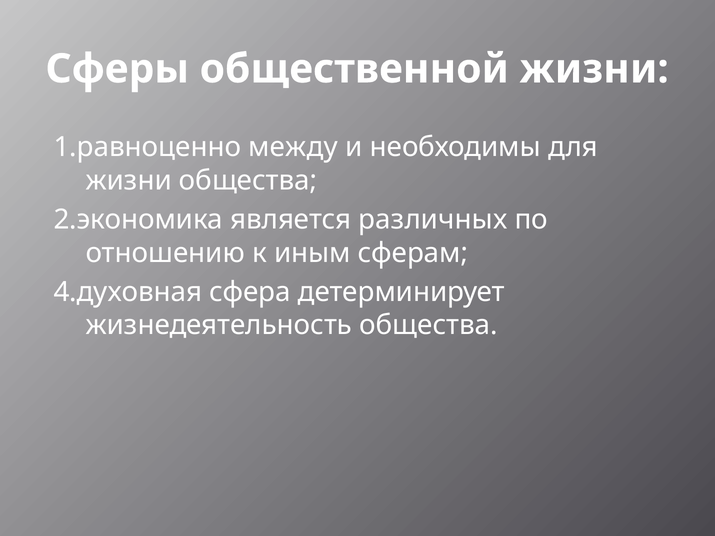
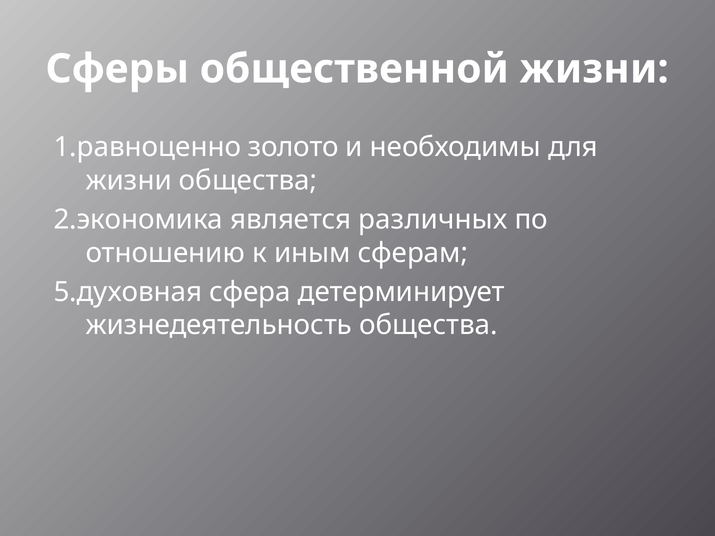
между: между -> золото (293, 147)
4.духовная: 4.духовная -> 5.духовная (128, 292)
